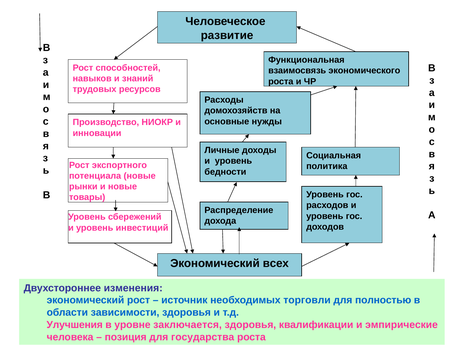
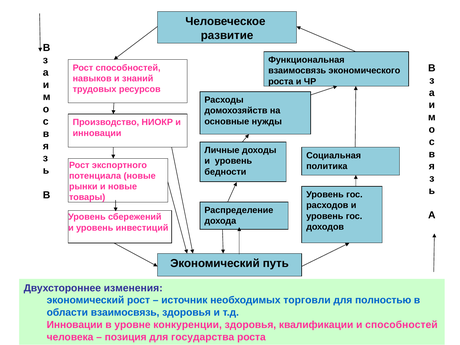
всех: всех -> путь (276, 263)
области зависимости: зависимости -> взаимосвязь (125, 313)
Улучшения: Улучшения -> Инновации (75, 325)
заключается: заключается -> конкуренции (188, 325)
и эмпирические: эмпирические -> способностей (401, 325)
